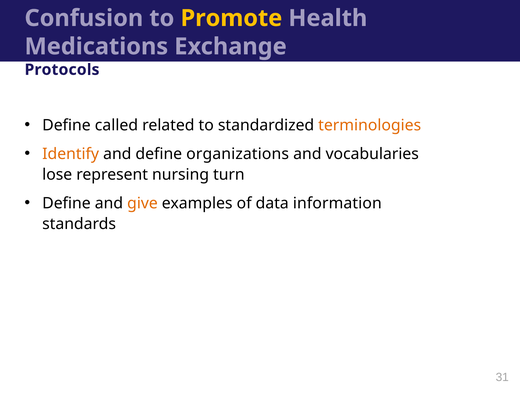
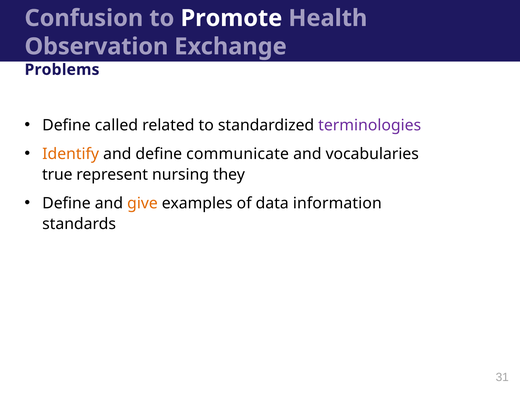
Promote colour: yellow -> white (231, 18)
Medications: Medications -> Observation (96, 47)
Protocols: Protocols -> Problems (62, 70)
terminologies colour: orange -> purple (370, 125)
organizations: organizations -> communicate (238, 154)
lose: lose -> true (57, 175)
turn: turn -> they (229, 175)
